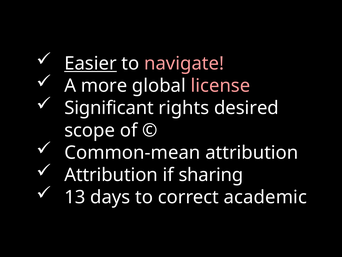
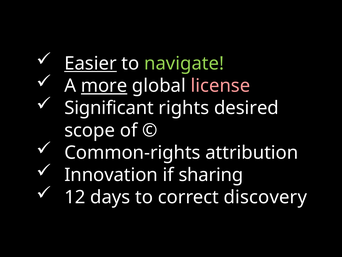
navigate colour: pink -> light green (184, 63)
more underline: none -> present (104, 86)
Common-mean: Common-mean -> Common-rights (132, 152)
Attribution: Attribution -> Innovation (111, 175)
13: 13 -> 12 (75, 197)
academic: academic -> discovery (265, 197)
